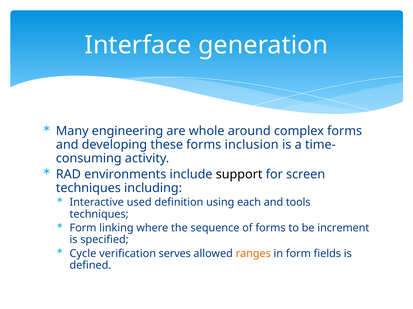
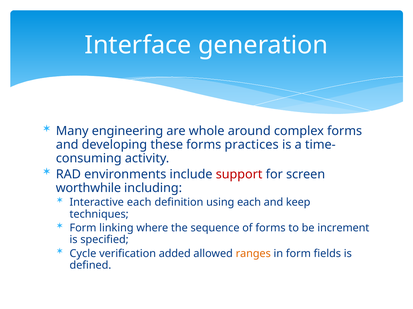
inclusion: inclusion -> practices (252, 145)
support colour: black -> red (239, 175)
techniques: techniques -> worthwhile (88, 188)
Interactive used: used -> each (139, 203)
tools: tools -> keep (298, 203)
serves: serves -> added (175, 254)
